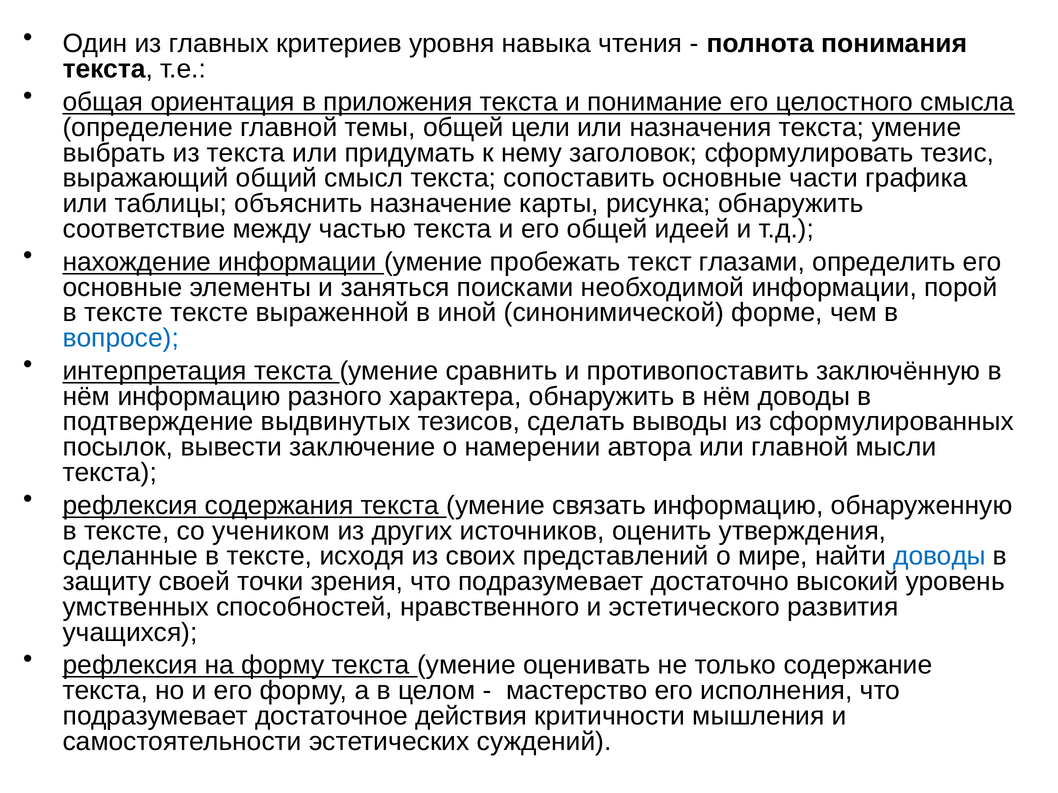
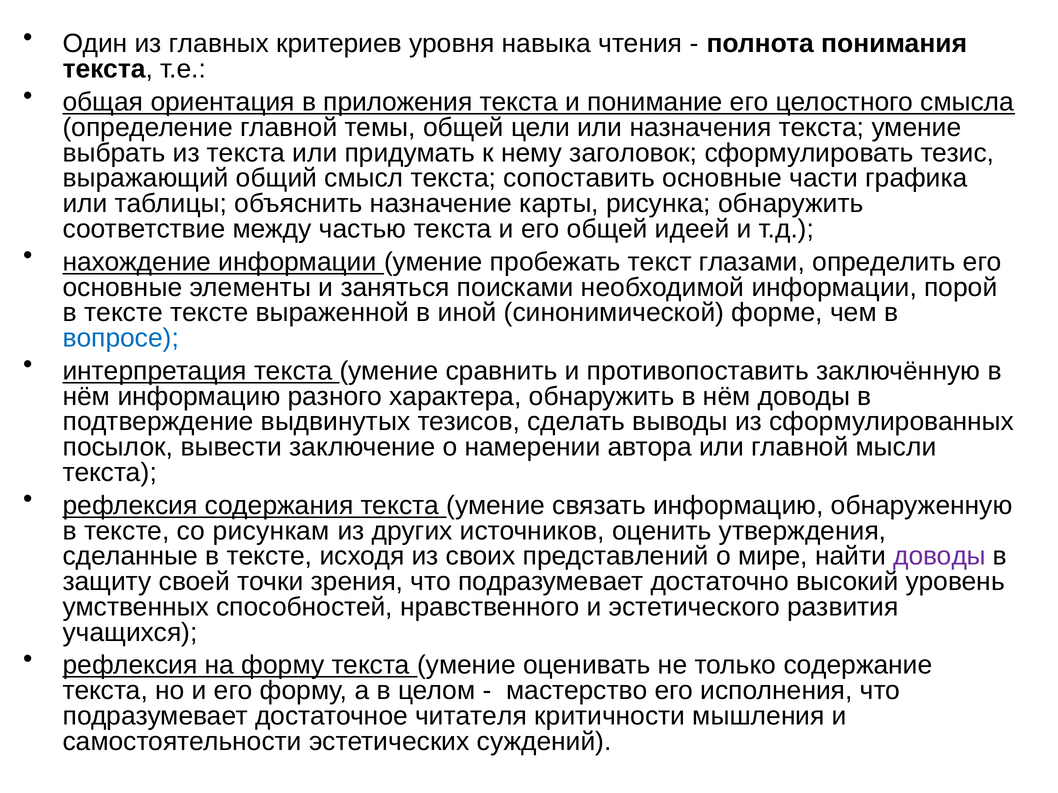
учеником: учеником -> рисункам (271, 531)
доводы colour: blue -> purple (940, 557)
действия: действия -> читателя (471, 717)
